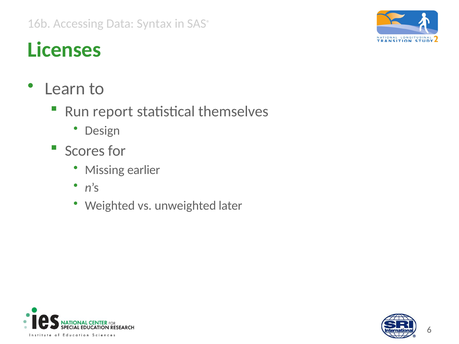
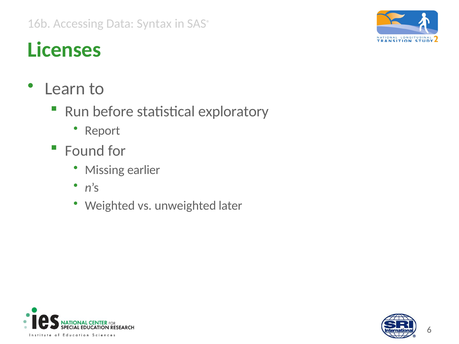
report: report -> before (113, 112)
themselves: themselves -> exploratory (233, 112)
Design: Design -> Report (102, 131)
Scores: Scores -> Found (85, 151)
